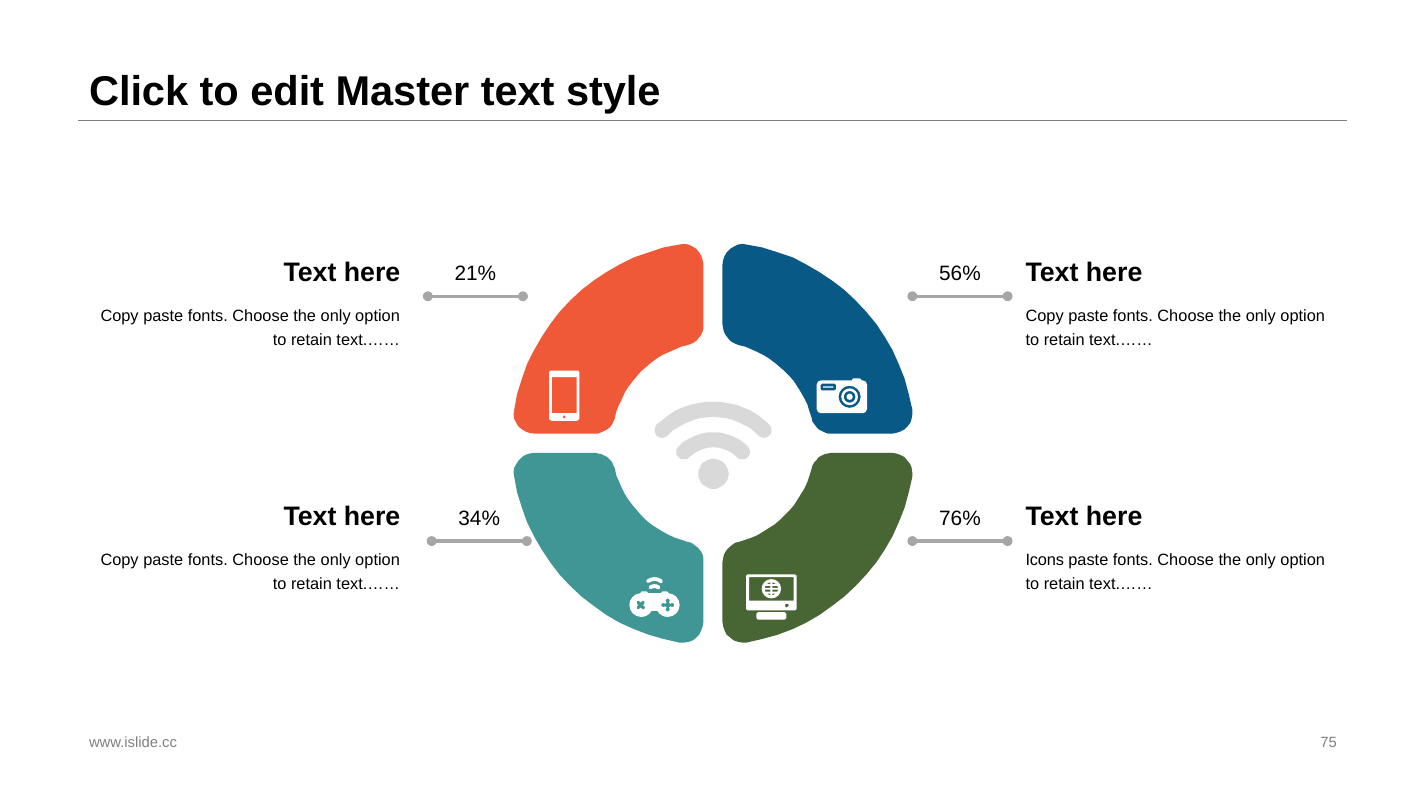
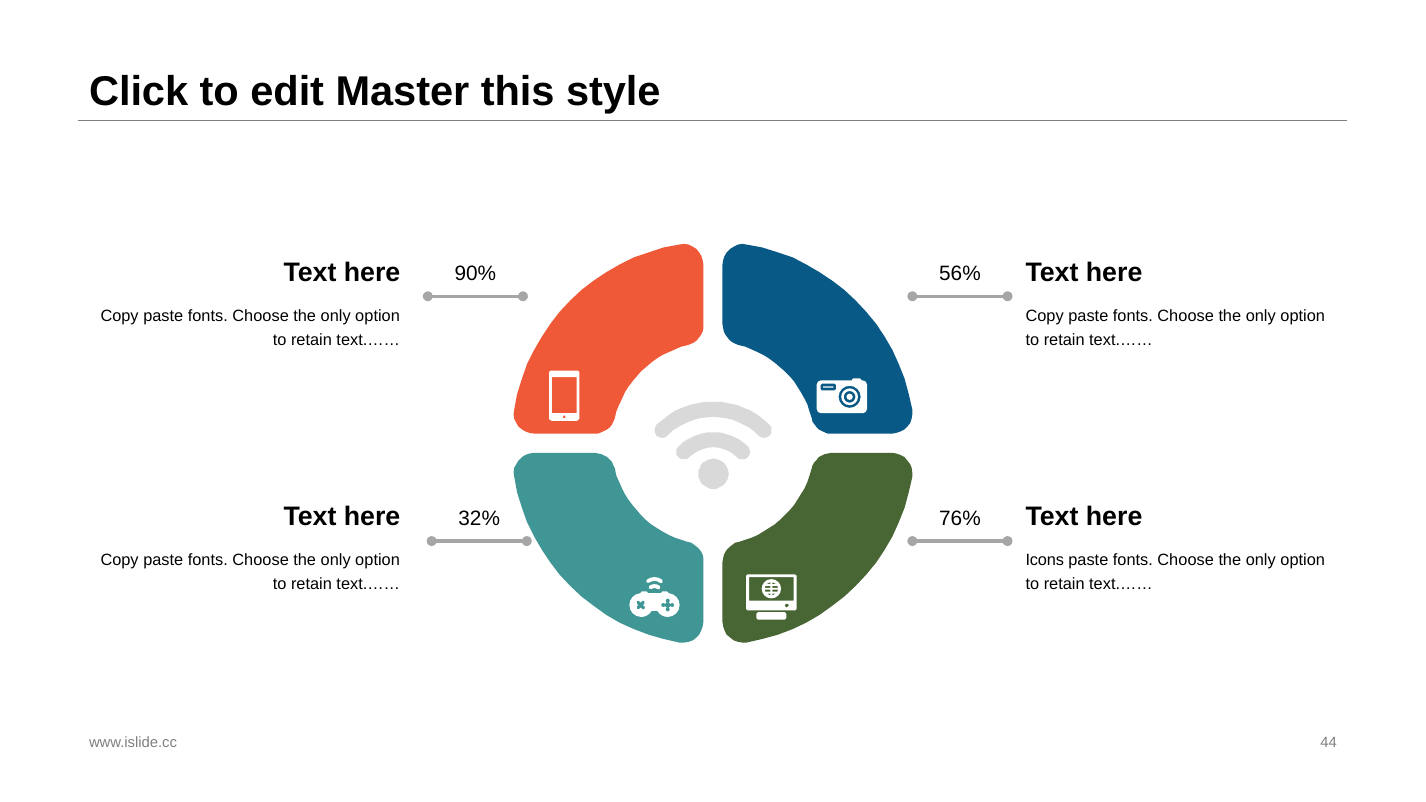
Master text: text -> this (518, 92)
21%: 21% -> 90% (475, 274)
34%: 34% -> 32% (479, 519)
75: 75 -> 44 (1329, 743)
